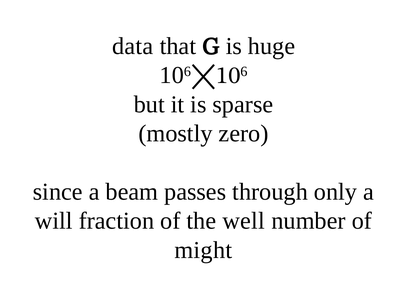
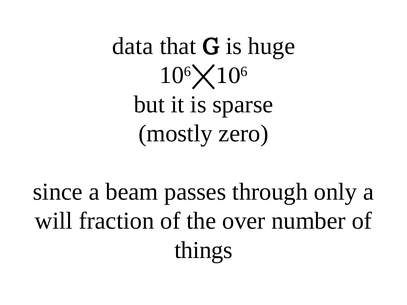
well: well -> over (244, 221)
might: might -> things (204, 250)
